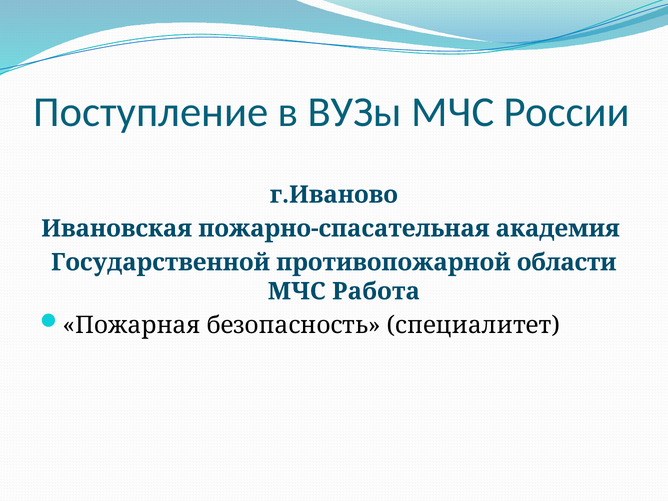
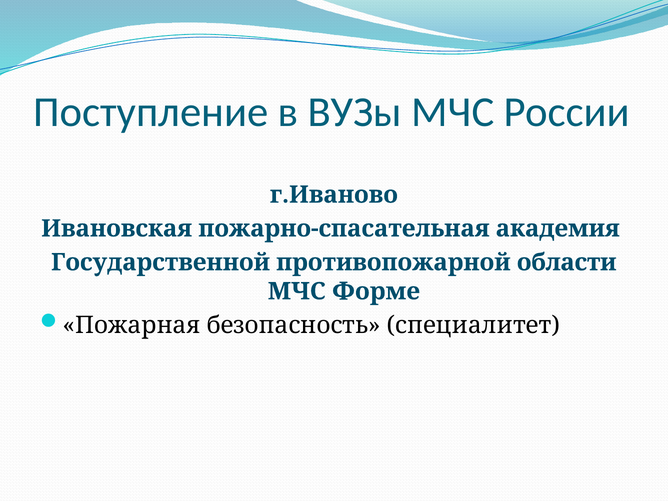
Работа: Работа -> Форме (376, 291)
